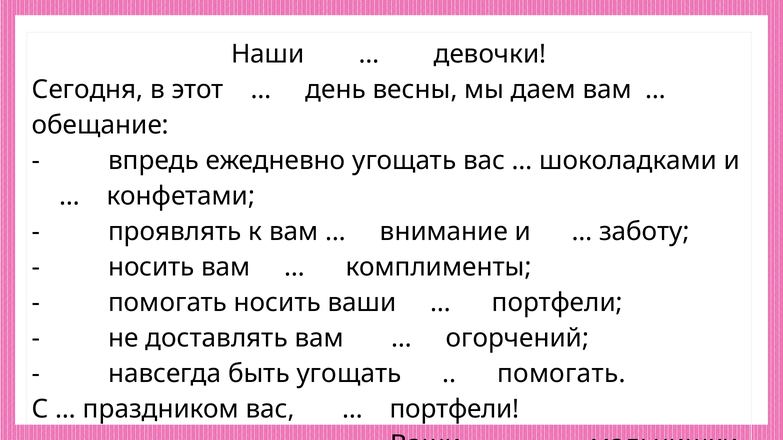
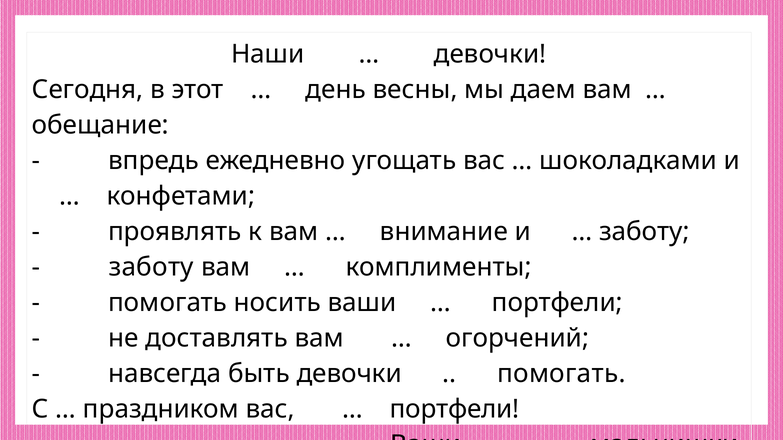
носить: носить -> заботу (151, 267)
быть угощать: угощать -> девочки (349, 374)
